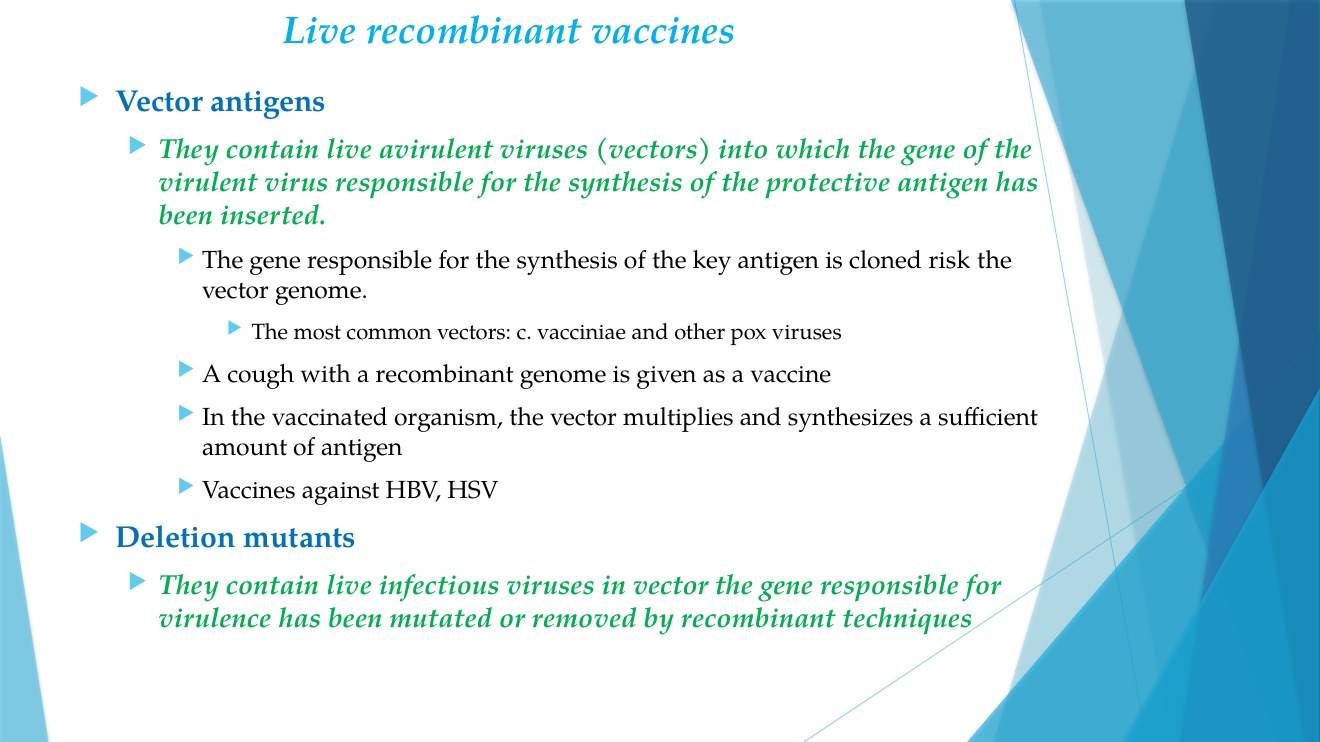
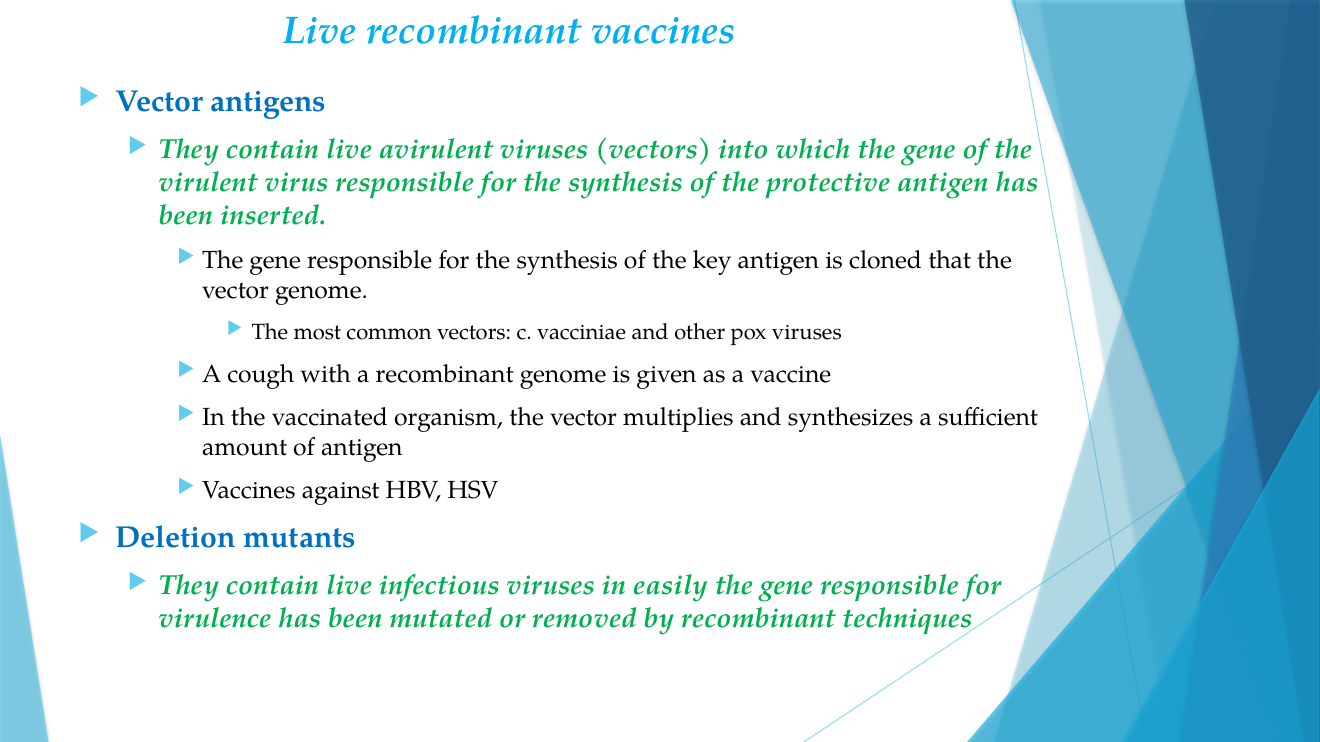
risk: risk -> that (950, 261)
in vector: vector -> easily (670, 586)
